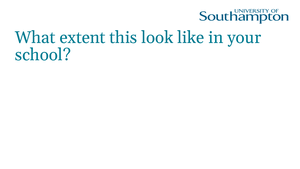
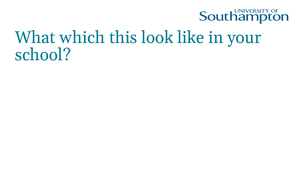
extent: extent -> which (82, 37)
